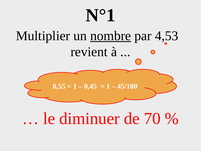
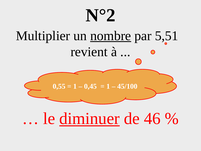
N°1: N°1 -> N°2 (100, 15)
4,53: 4,53 -> 5,51 (167, 36)
diminuer underline: none -> present (89, 118)
70: 70 -> 46 (152, 118)
